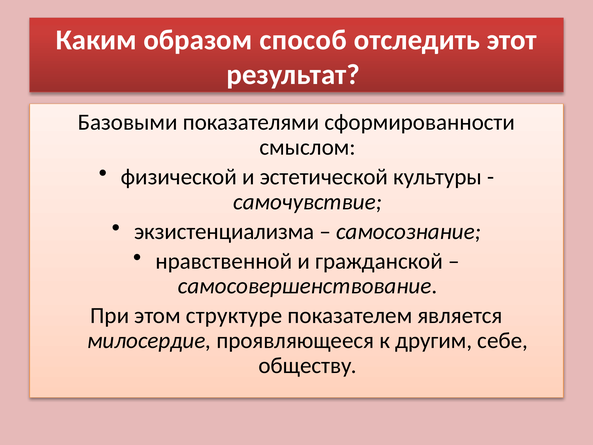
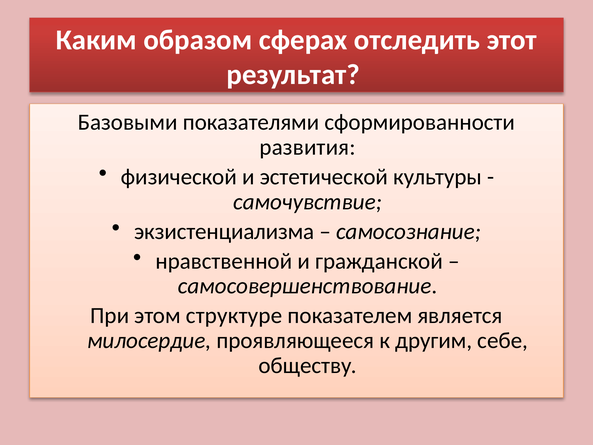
способ: способ -> сферах (303, 40)
смыслом: смыслом -> развития (307, 147)
